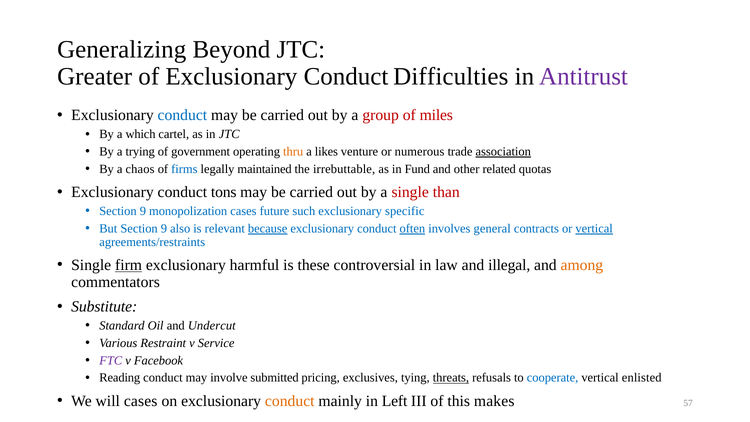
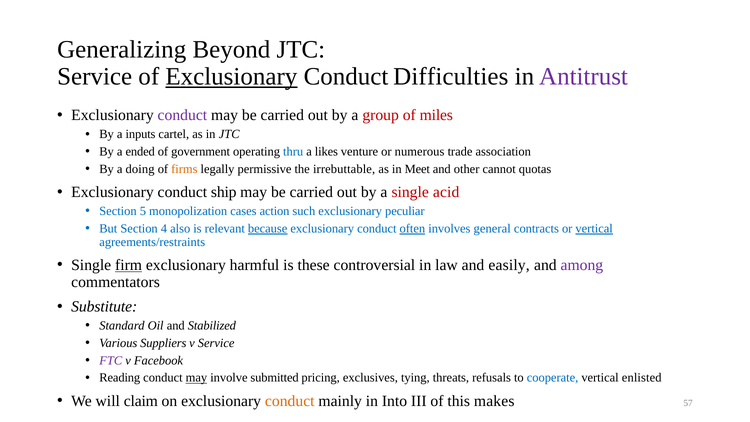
Greater: Greater -> Service (95, 77)
Exclusionary underline: none -> present (231, 77)
conduct colour: blue -> purple (182, 115)
which: which -> inputs (141, 134)
trying: trying -> ended (140, 152)
thru colour: orange -> blue (293, 152)
association underline: present -> none (503, 152)
chaos: chaos -> doing (140, 169)
firms colour: blue -> orange (184, 169)
maintained: maintained -> permissive (265, 169)
Fund: Fund -> Meet (417, 169)
related: related -> cannot (499, 169)
tons: tons -> ship (224, 192)
than: than -> acid (446, 192)
9: 9 -> 5 (143, 211)
future: future -> action (275, 211)
specific: specific -> peculiar (405, 211)
But Section 9: 9 -> 4 (164, 228)
illegal: illegal -> easily (509, 265)
among colour: orange -> purple (582, 265)
Undercut: Undercut -> Stabilized (212, 326)
Restraint: Restraint -> Suppliers (163, 343)
may underline: none -> present (196, 378)
threats underline: present -> none (451, 378)
will cases: cases -> claim (141, 401)
Left: Left -> Into (394, 401)
